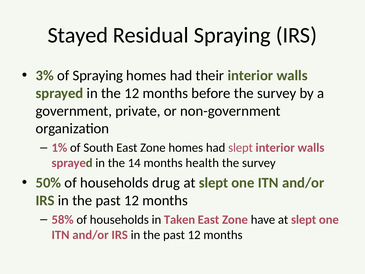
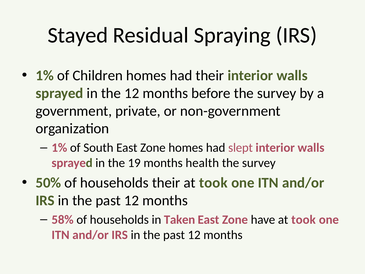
3%: 3% -> 1% (45, 76)
of Spraying: Spraying -> Children (98, 76)
14: 14 -> 19 (134, 163)
households drug: drug -> their (166, 183)
slept: slept -> took (213, 183)
have at slept: slept -> took (303, 219)
